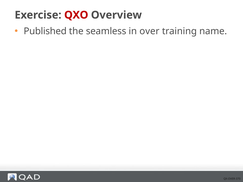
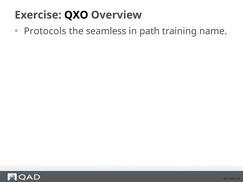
QXO colour: red -> black (76, 15)
Published: Published -> Protocols (45, 31)
over: over -> path (150, 31)
